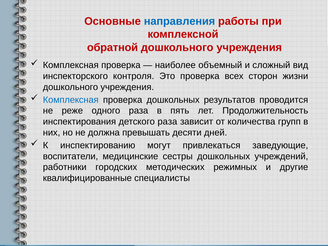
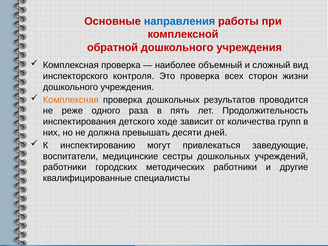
Комплексная colour: blue -> orange (71, 100)
детского раза: раза -> ходе (167, 122)
методических режимных: режимных -> работники (235, 167)
